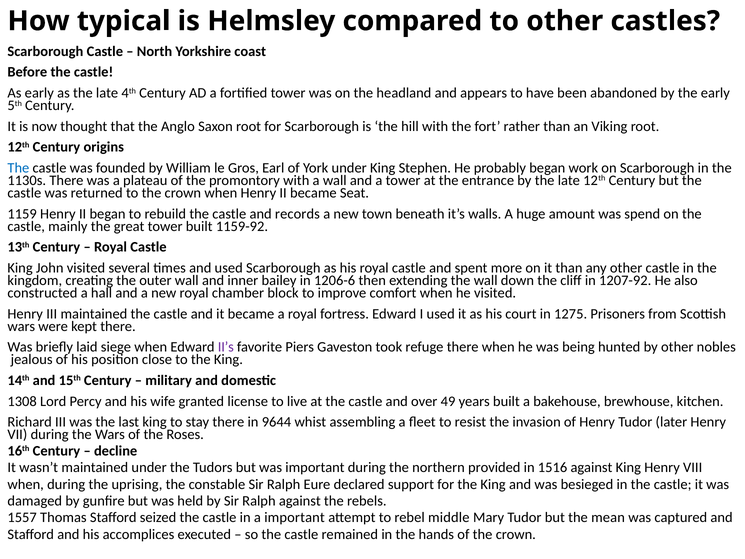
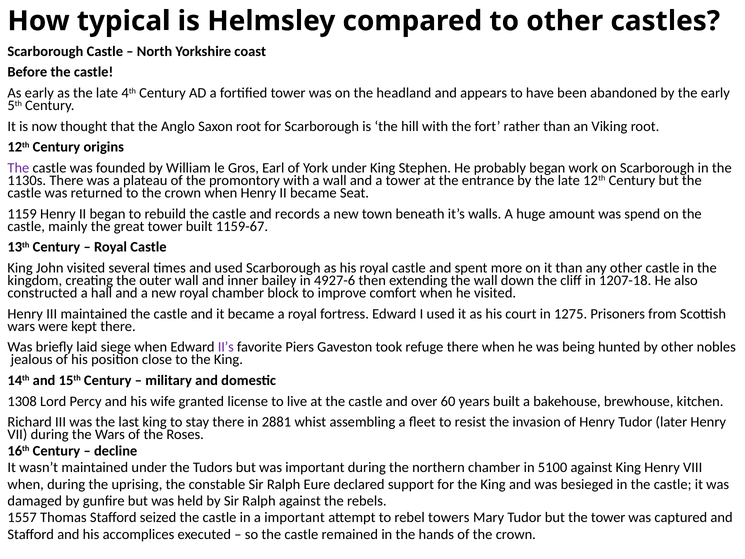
The colour: blue -> purple (18, 168)
1159-92: 1159-92 -> 1159-67 (242, 226)
1206-6: 1206-6 -> 4927-6 (335, 280)
1207-92: 1207-92 -> 1207-18 (625, 280)
49: 49 -> 60 (448, 401)
9644: 9644 -> 2881 (276, 422)
northern provided: provided -> chamber (494, 467)
1516: 1516 -> 5100 (553, 467)
middle: middle -> towers (449, 517)
the mean: mean -> tower (608, 517)
